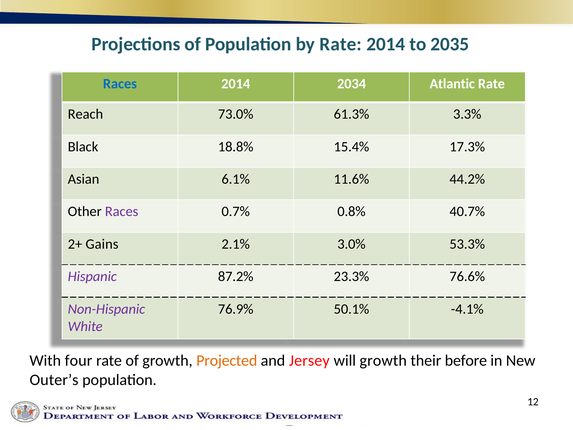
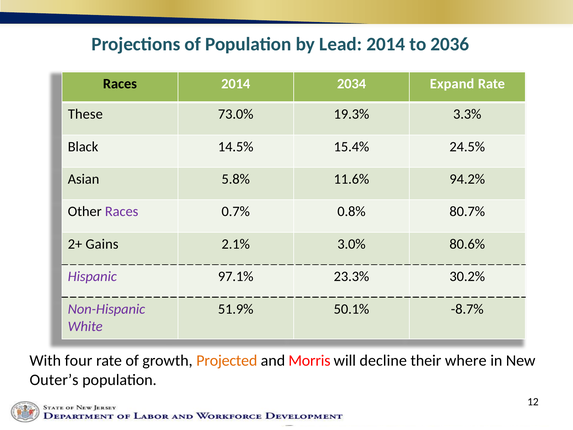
by Rate: Rate -> Lead (341, 44)
2035: 2035 -> 2036 (450, 44)
Races colour: blue -> black (120, 84)
Atlantic: Atlantic -> Expand (452, 84)
Reach: Reach -> These (85, 114)
61.3%: 61.3% -> 19.3% (351, 114)
18.8%: 18.8% -> 14.5% (236, 147)
17.3%: 17.3% -> 24.5% (467, 147)
6.1%: 6.1% -> 5.8% (236, 179)
44.2%: 44.2% -> 94.2% (467, 179)
40.7%: 40.7% -> 80.7% (467, 211)
53.3%: 53.3% -> 80.6% (467, 244)
87.2%: 87.2% -> 97.1% (236, 276)
76.6%: 76.6% -> 30.2% (467, 276)
76.9%: 76.9% -> 51.9% (236, 309)
-4.1%: -4.1% -> -8.7% (467, 309)
Jersey: Jersey -> Morris (309, 360)
will growth: growth -> decline (383, 360)
before: before -> where (466, 360)
